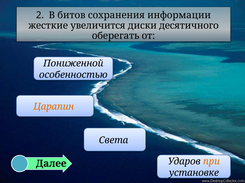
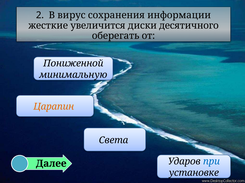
битов: битов -> вирус (71, 15)
особенностью: особенностью -> минимальную (73, 75)
при colour: orange -> blue (211, 162)
